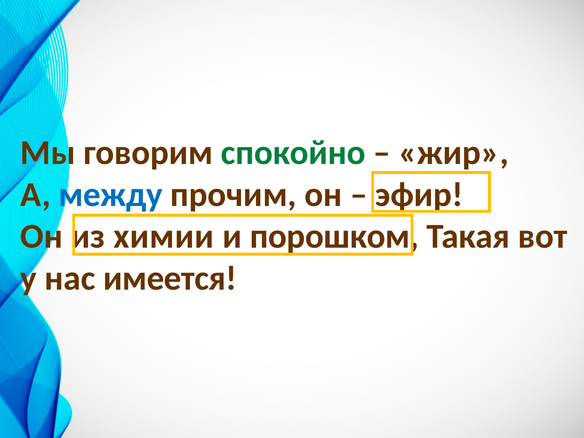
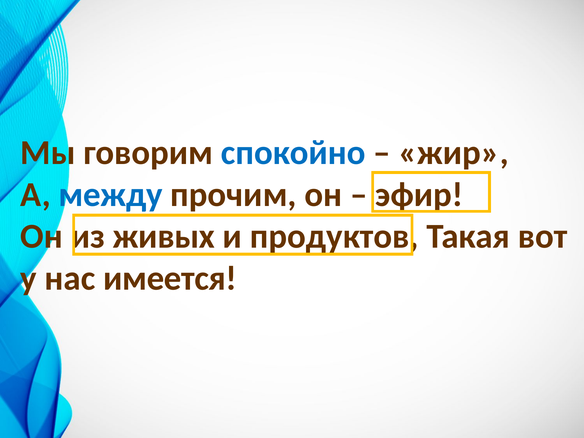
спокойно colour: green -> blue (293, 153)
химии: химии -> живых (164, 236)
порошком: порошком -> продуктов (334, 236)
